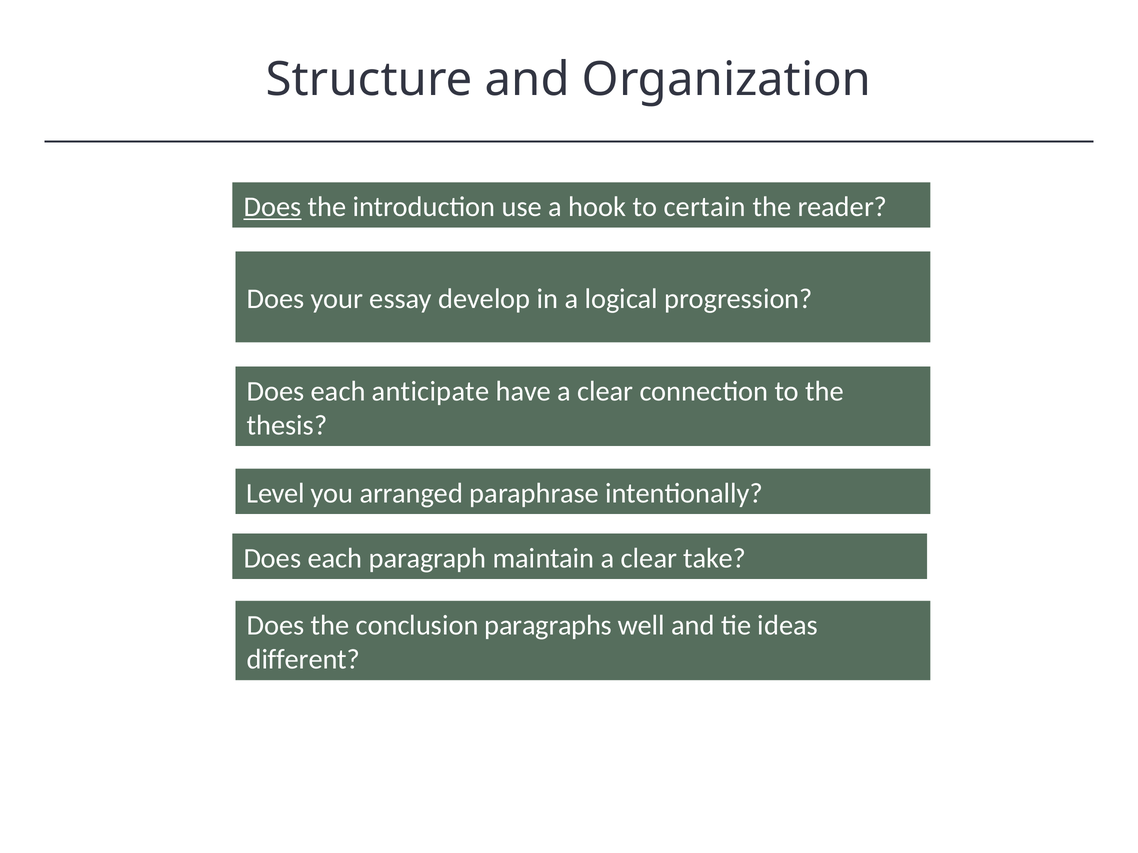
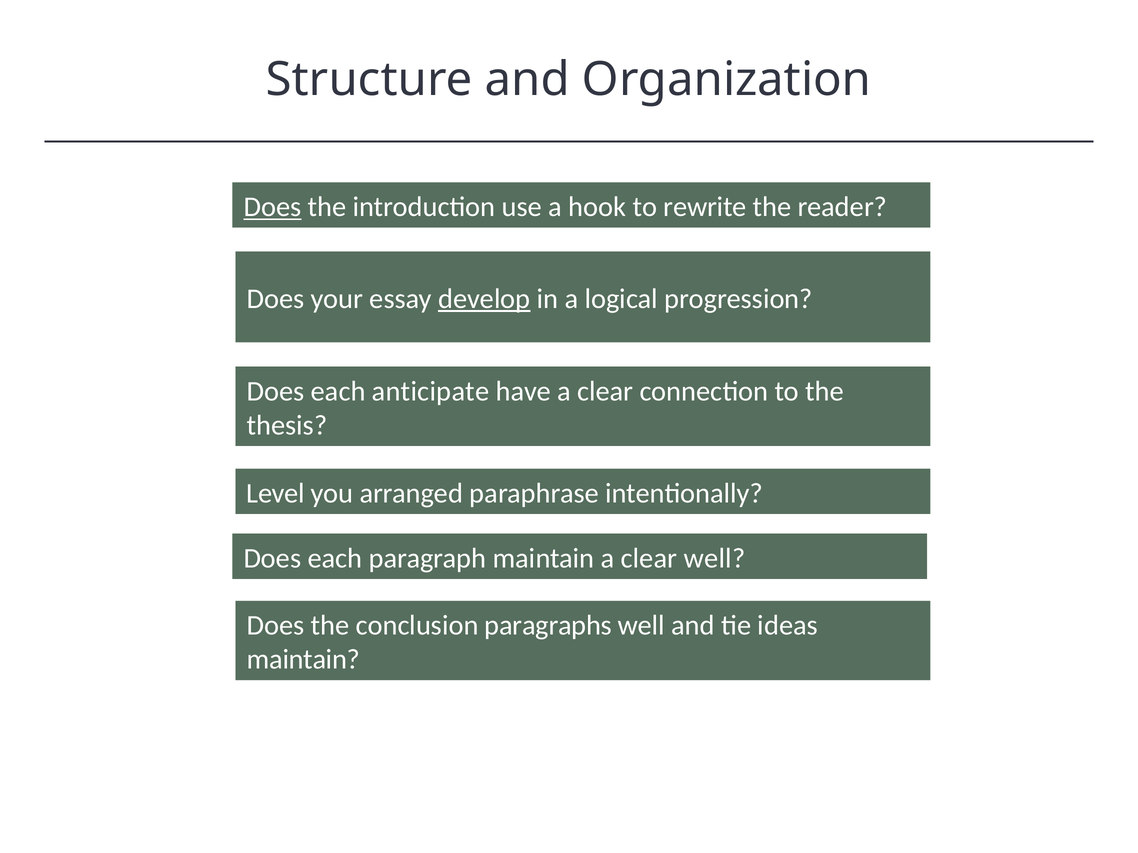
certain: certain -> rewrite (705, 207)
develop underline: none -> present (484, 299)
clear take: take -> well (714, 559)
different: different -> maintain (303, 660)
